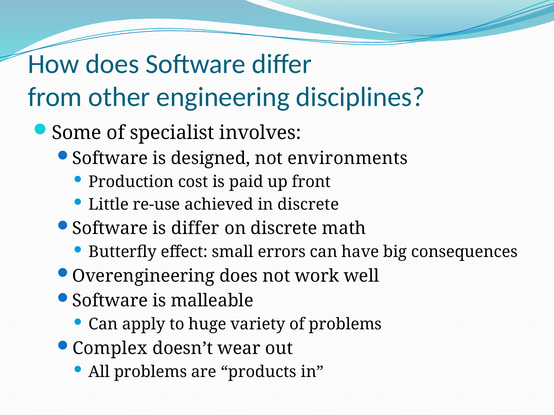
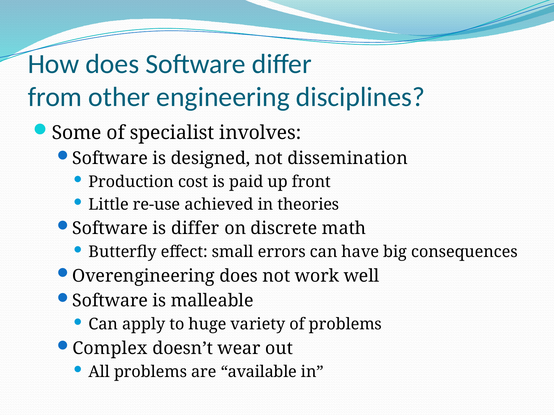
environments: environments -> dissemination (348, 159)
in discrete: discrete -> theories (308, 205)
products: products -> available (259, 372)
